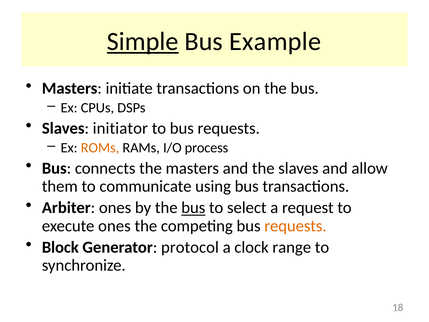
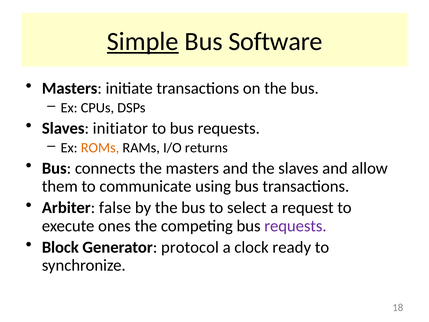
Example: Example -> Software (275, 42)
process: process -> returns (206, 148)
Arbiter ones: ones -> false (115, 208)
bus underline: present -> none (193, 208)
requests colour: orange -> purple (295, 226)
range: range -> ready (292, 247)
